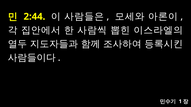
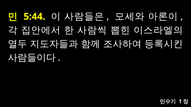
2:44: 2:44 -> 5:44 (34, 17)
